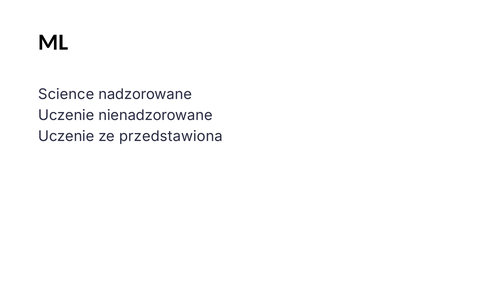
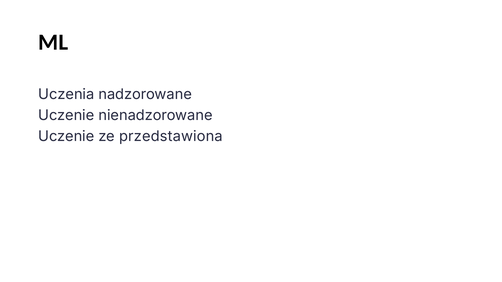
Science: Science -> Uczenia (66, 94)
